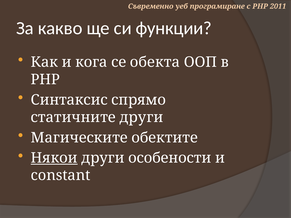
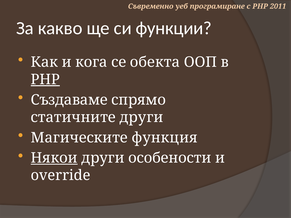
PHP underline: none -> present (45, 80)
Синтаксис: Синтаксис -> Създаваме (69, 100)
обектите: обектите -> функция (165, 138)
constant: constant -> override (61, 176)
